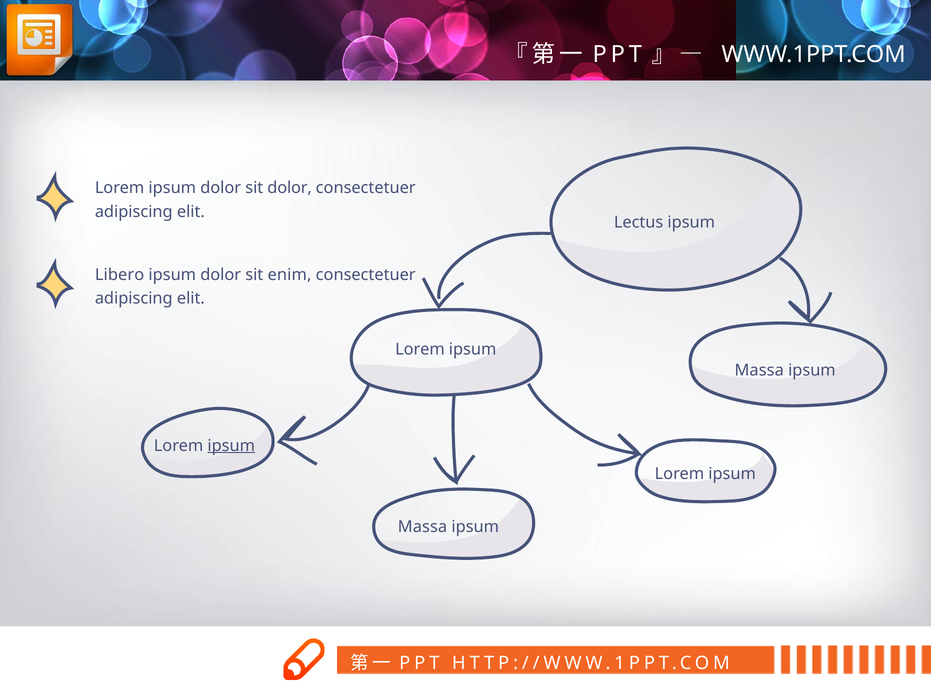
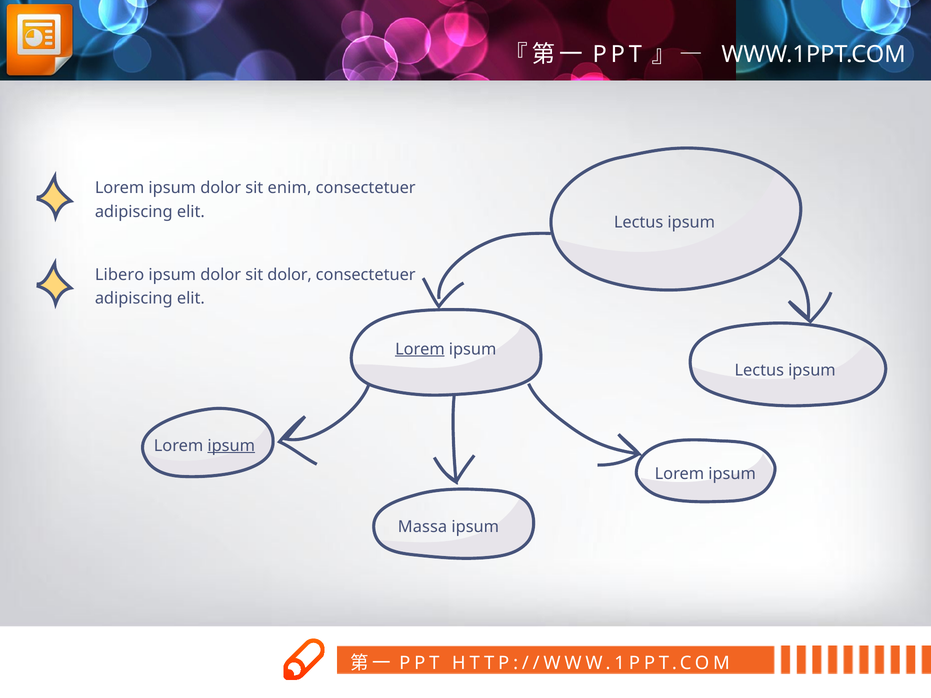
sit dolor: dolor -> enim (289, 188)
sit enim: enim -> dolor (290, 275)
Lorem underline: none -> present (420, 349)
Massa: Massa -> Lectus (759, 371)
